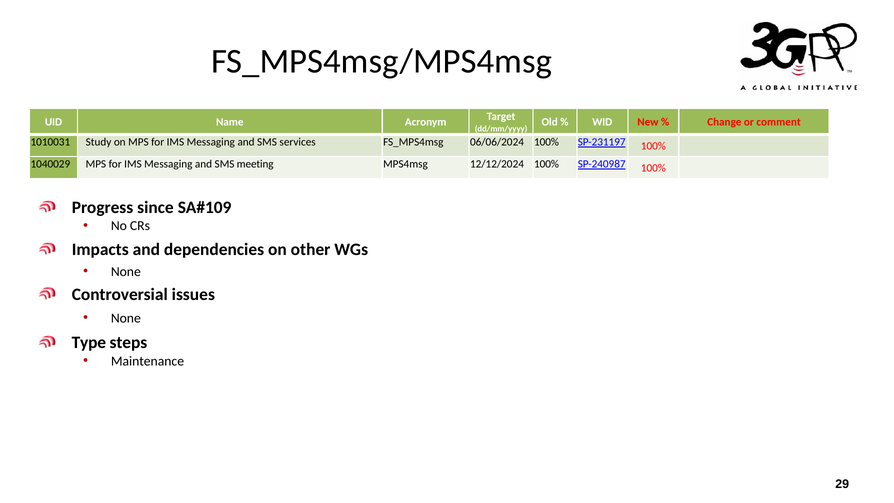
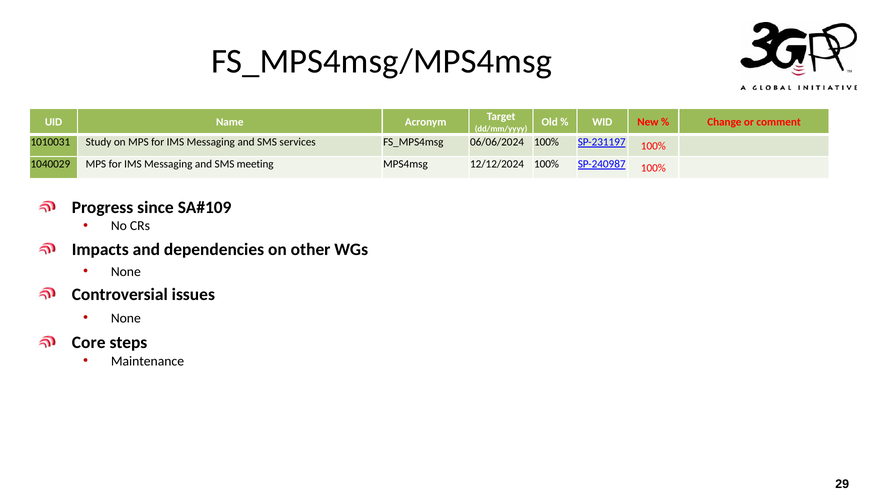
Type: Type -> Core (89, 343)
